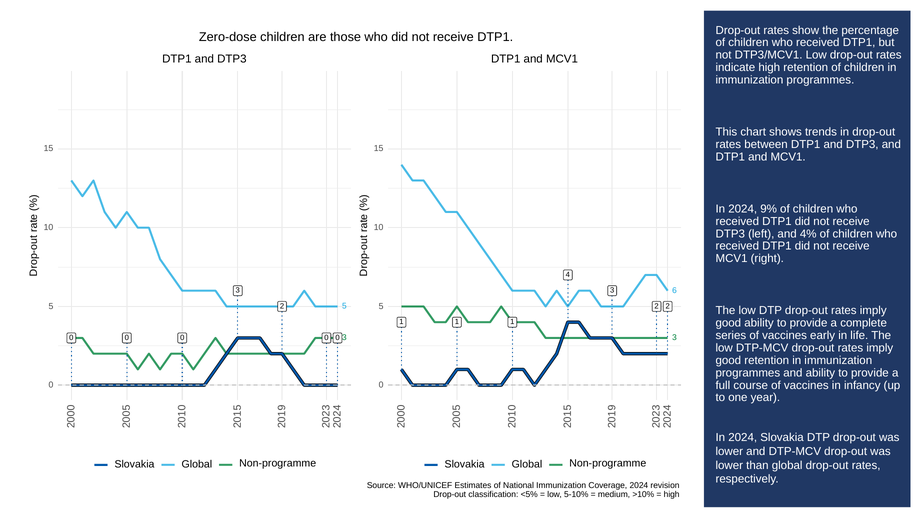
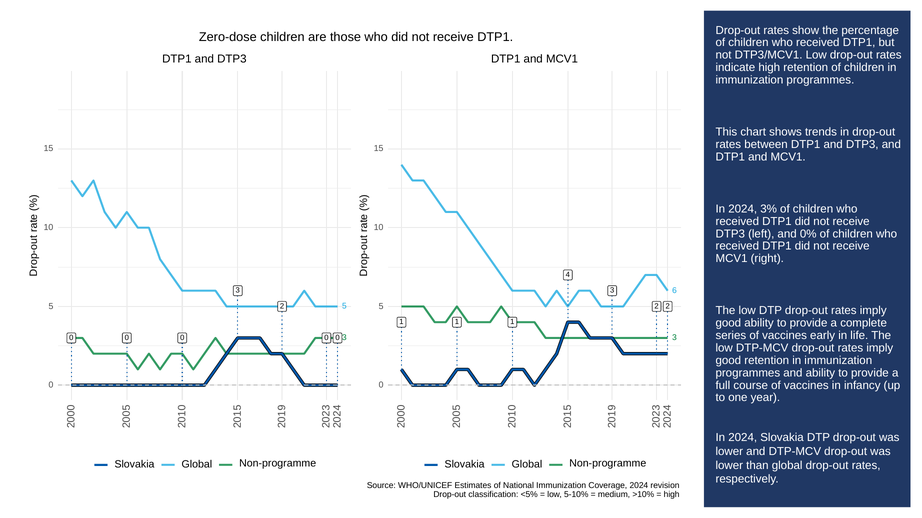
9%: 9% -> 3% (769, 209)
4%: 4% -> 0% (808, 234)
